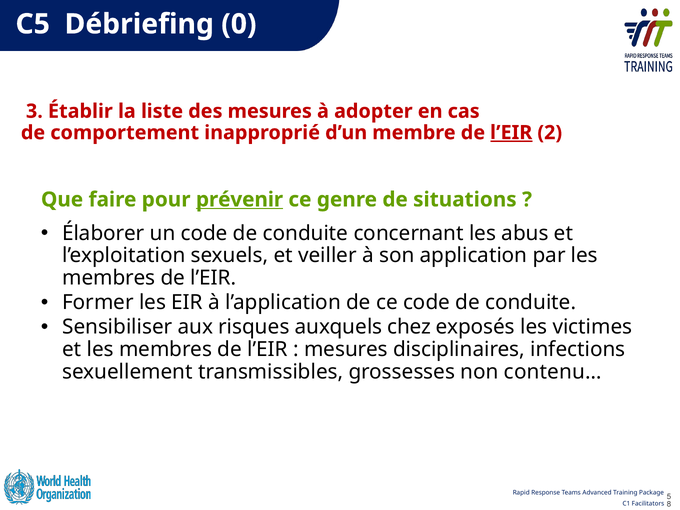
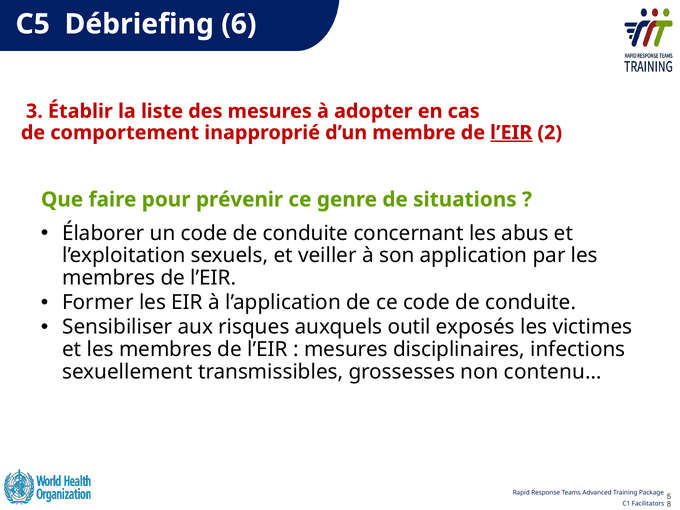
0: 0 -> 6 (239, 24)
prévenir underline: present -> none (240, 200)
chez: chez -> outil (409, 327)
